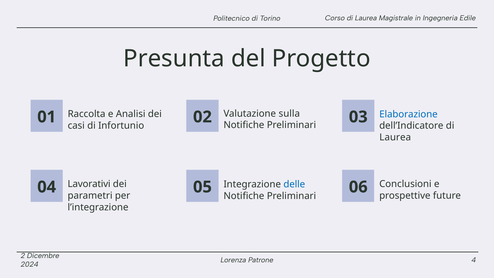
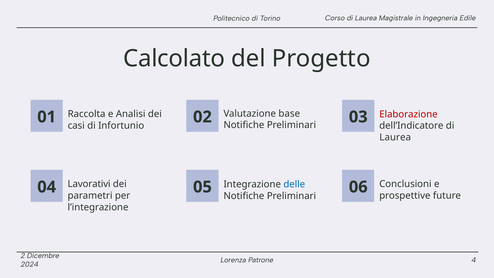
Presunta: Presunta -> Calcolato (174, 58)
Elaborazione colour: blue -> red (408, 114)
sulla: sulla -> base (289, 114)
